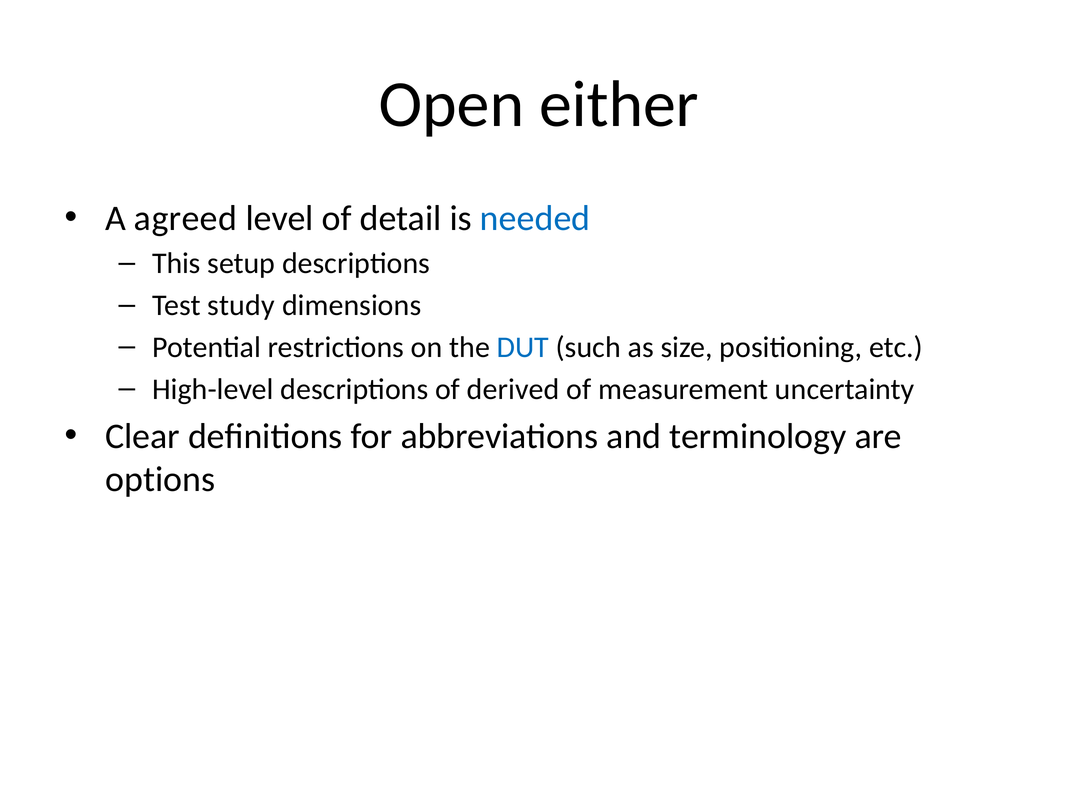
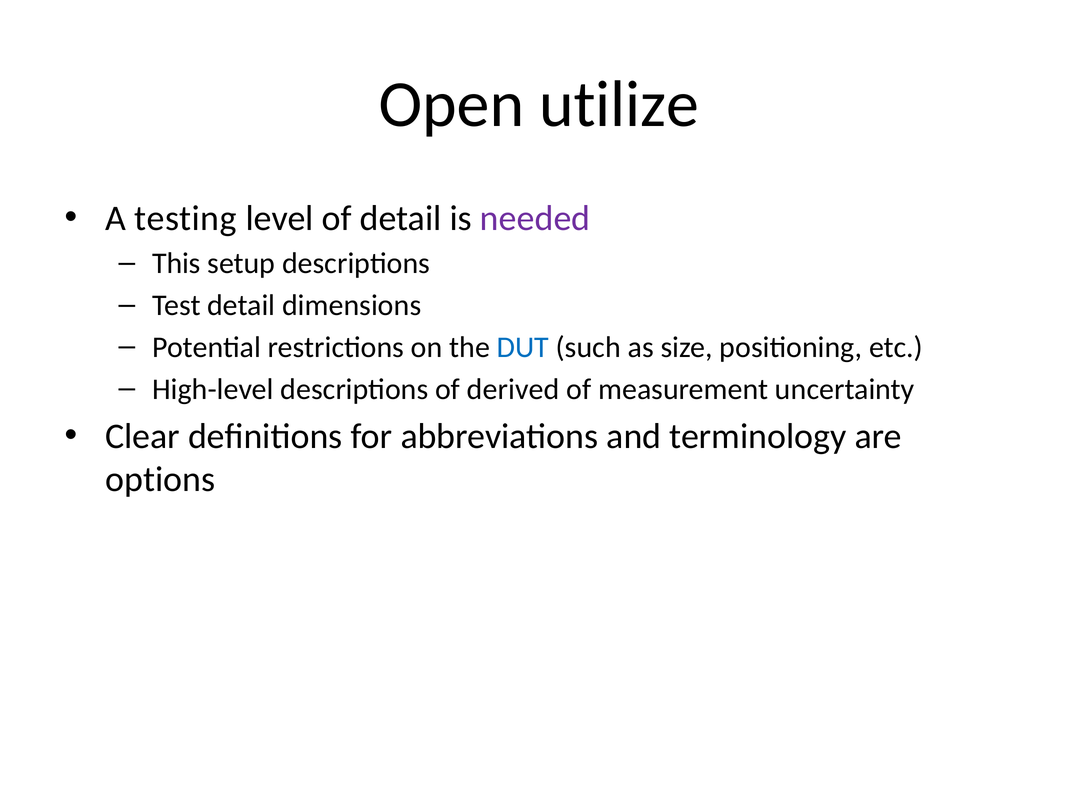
either: either -> utilize (619, 104)
agreed: agreed -> testing (186, 218)
needed colour: blue -> purple (535, 218)
Test study: study -> detail (241, 305)
